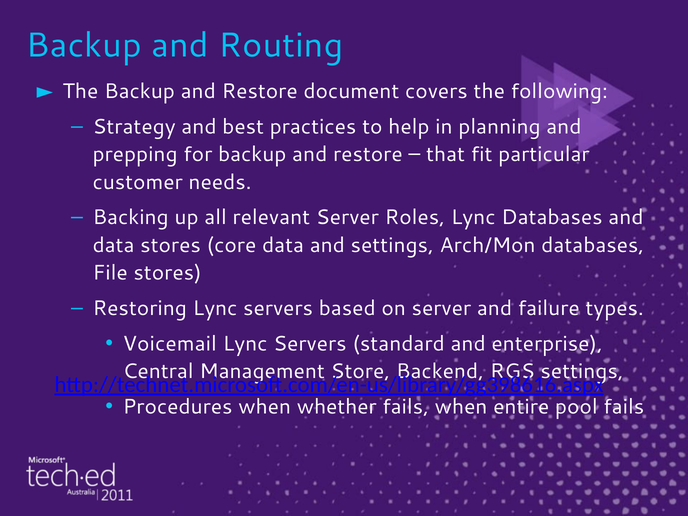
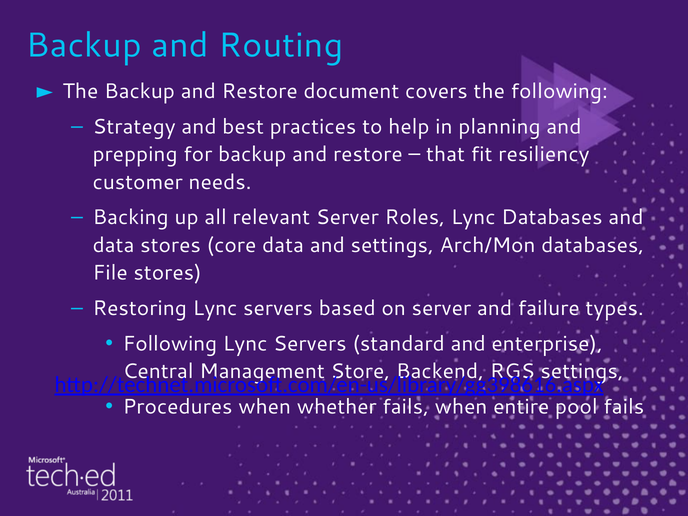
particular: particular -> resiliency (544, 154)
Voicemail: Voicemail -> Following (170, 344)
